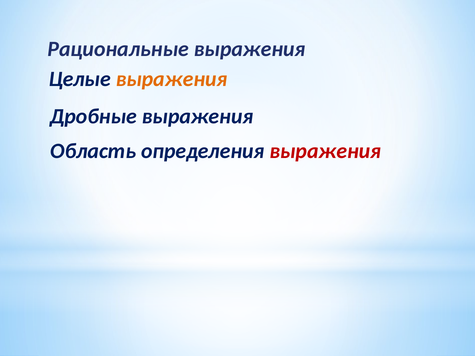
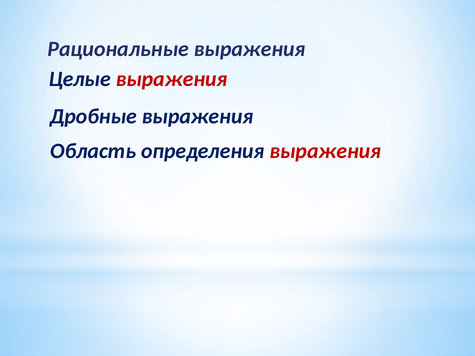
выражения colour: orange -> red (172, 79)
